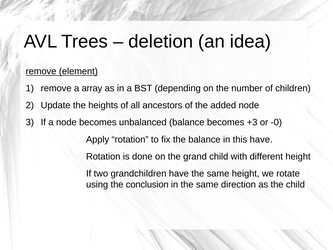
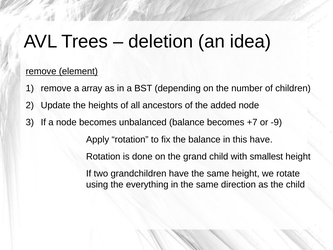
+3: +3 -> +7 (252, 122)
-0: -0 -> -9 (276, 122)
different: different -> smallest (266, 156)
conclusion: conclusion -> everything (147, 184)
